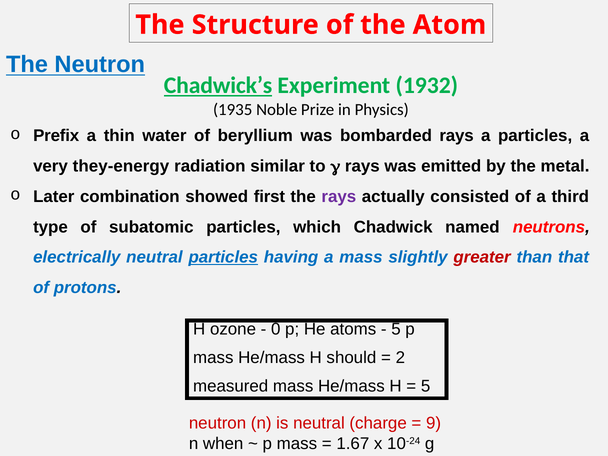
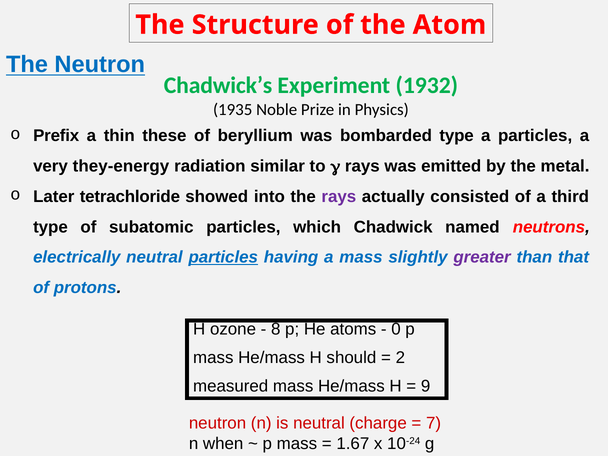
Chadwick’s underline: present -> none (218, 86)
water: water -> these (164, 136)
bombarded rays: rays -> type (457, 136)
combination: combination -> tetrachloride (130, 197)
first: first -> into (269, 197)
greater colour: red -> purple (482, 257)
0: 0 -> 8 (276, 329)
5: 5 -> 0 (396, 329)
5: 5 -> 9 (426, 386)
9: 9 -> 7 (434, 423)
